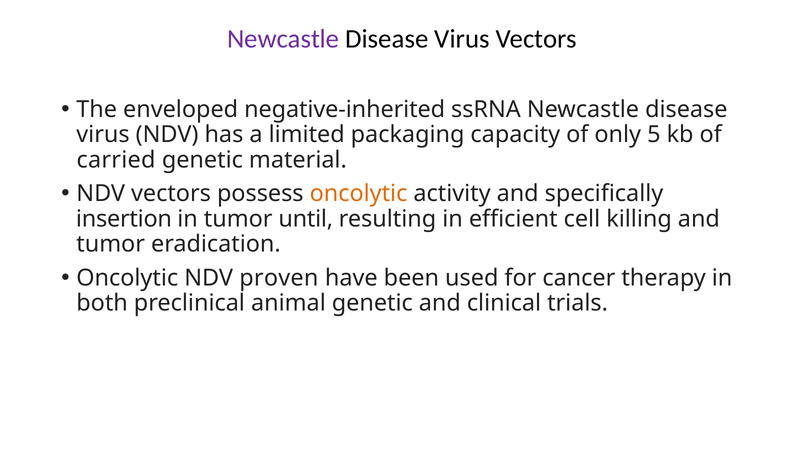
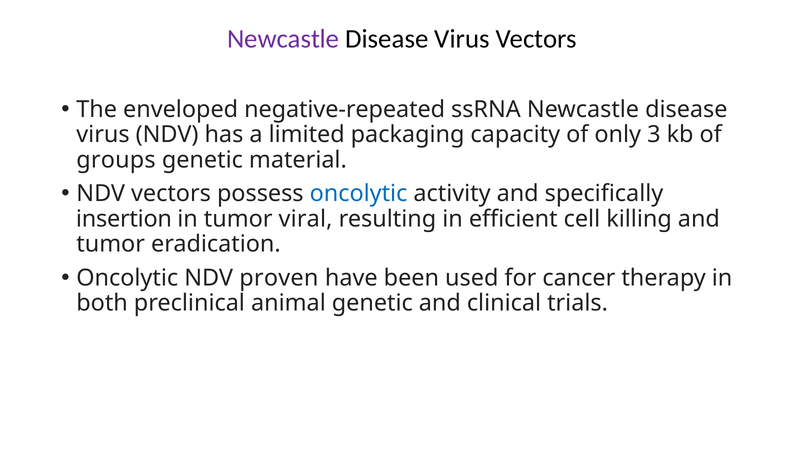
negative-inherited: negative-inherited -> negative-repeated (345, 109)
5: 5 -> 3 (654, 135)
carried: carried -> groups (116, 160)
oncolytic colour: orange -> blue (359, 194)
until: until -> viral (306, 219)
